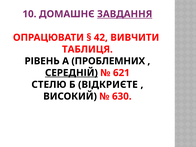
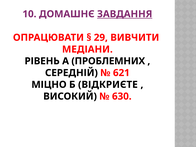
42: 42 -> 29 (101, 38)
ТАБЛИЦЯ: ТАБЛИЦЯ -> МЕДІАНИ (87, 49)
СЕРЕДНІЙ underline: present -> none (71, 73)
СТЕЛЮ: СТЕЛЮ -> МІЦНО (49, 85)
